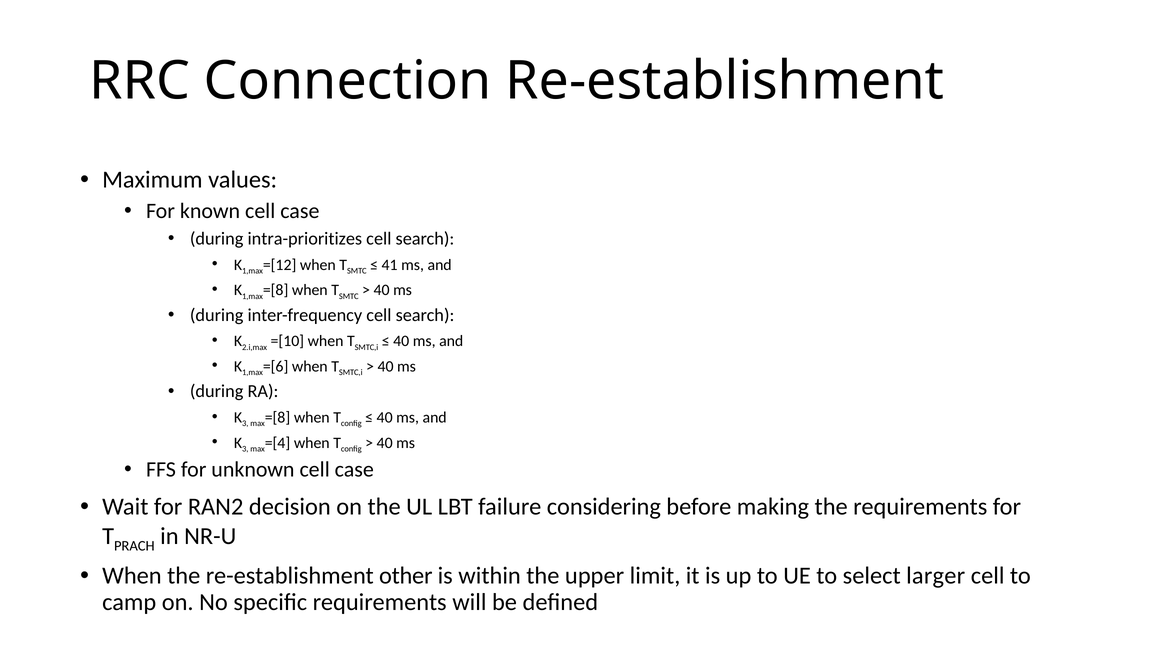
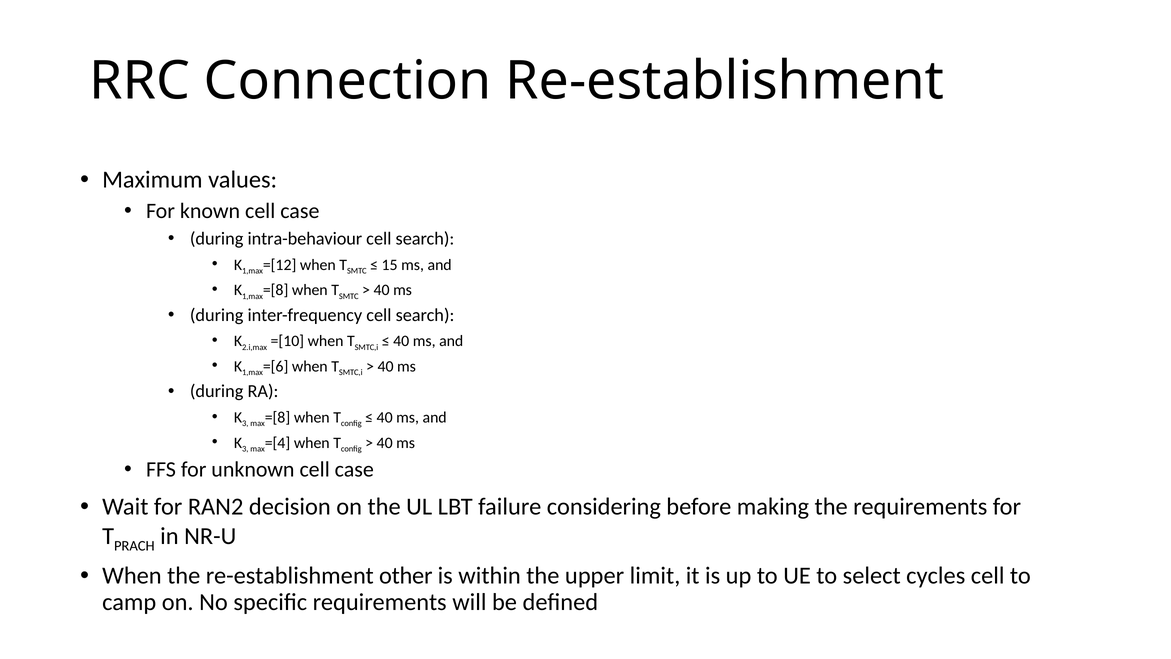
intra-prioritizes: intra-prioritizes -> intra-behaviour (305, 239)
41: 41 -> 15 (390, 265)
larger: larger -> cycles (936, 575)
